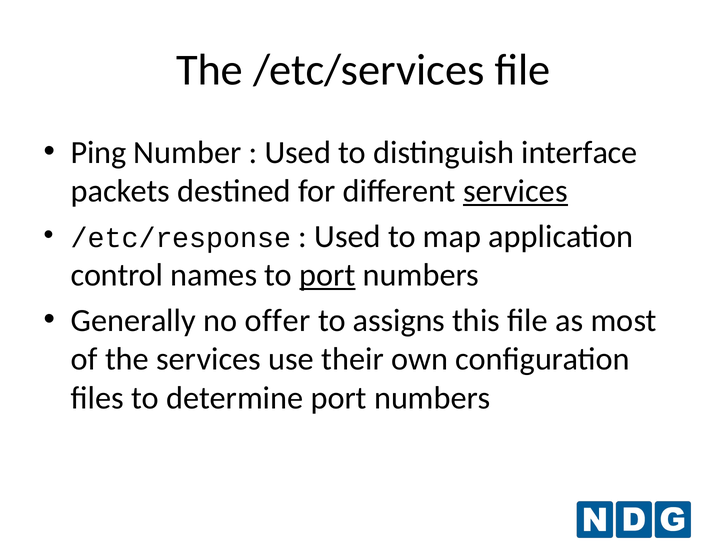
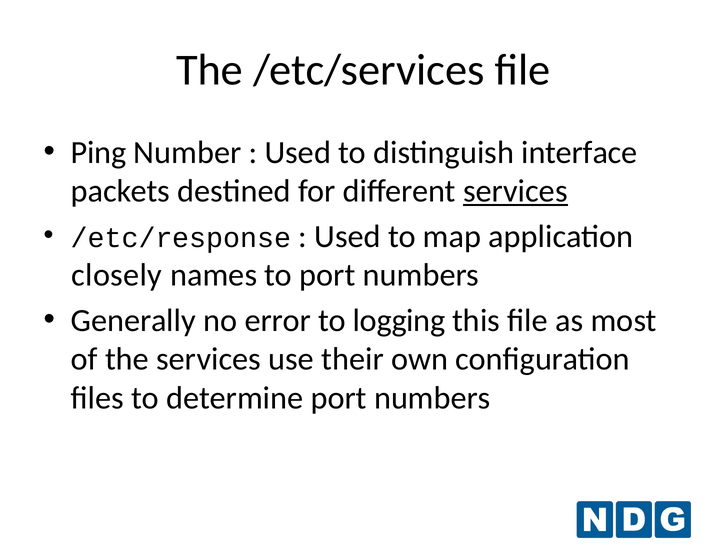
control: control -> closely (117, 275)
port underline: present -> none (327, 275)
offer: offer -> error (278, 321)
assigns: assigns -> logging (399, 321)
